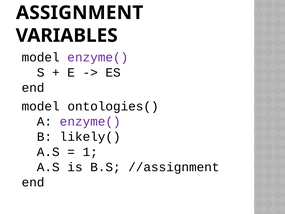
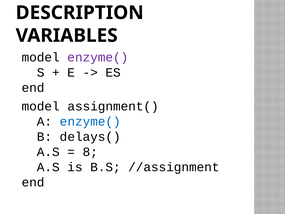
ASSIGNMENT: ASSIGNMENT -> DESCRIPTION (80, 13)
ontologies(: ontologies( -> assignment( (113, 106)
enzyme( colour: purple -> blue (90, 121)
likely(: likely( -> delays( (90, 137)
1: 1 -> 8 (90, 152)
